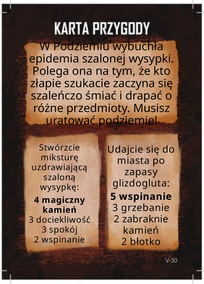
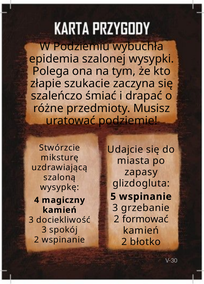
zabraknie: zabraknie -> formować (145, 219)
